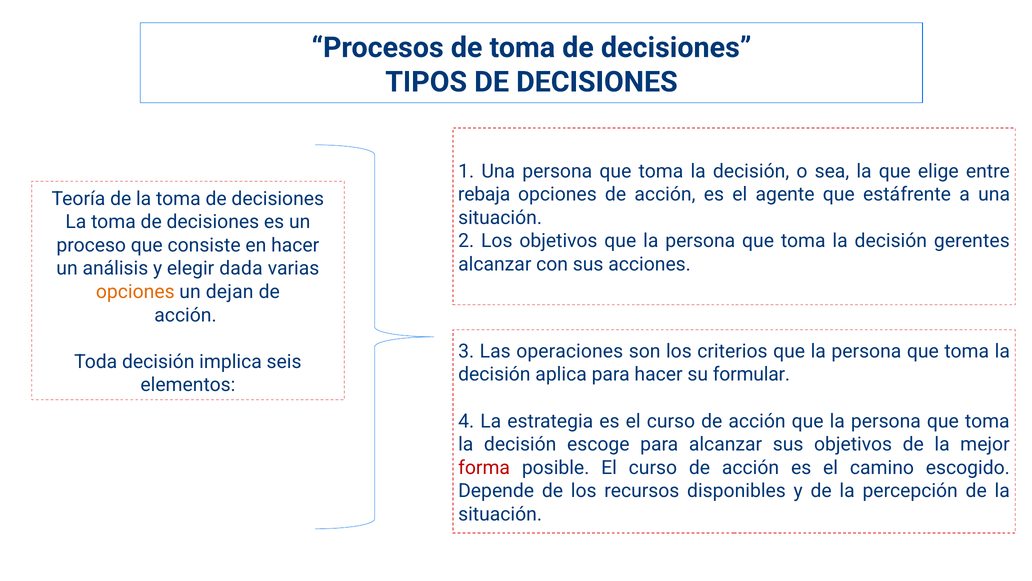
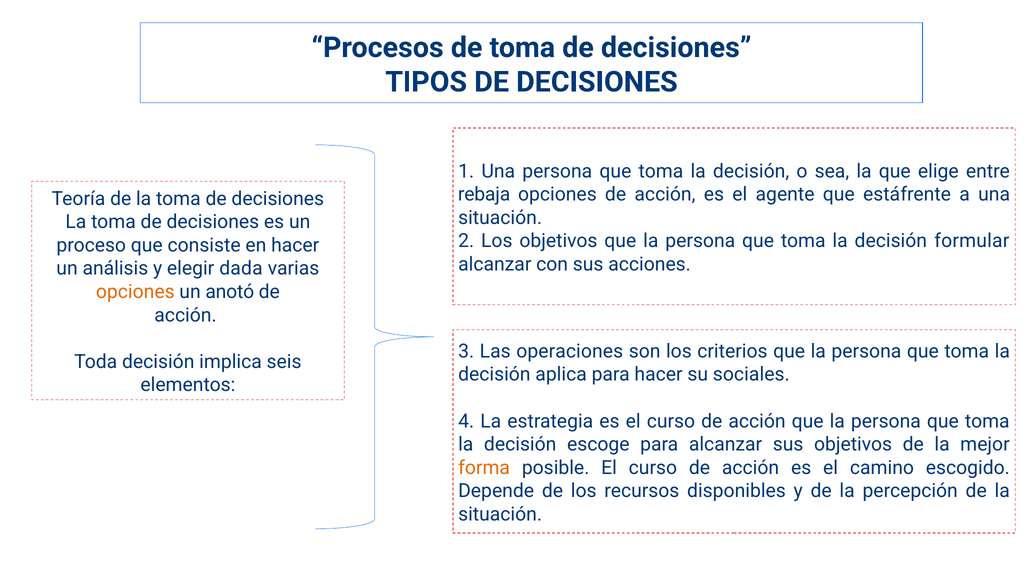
gerentes: gerentes -> formular (972, 241)
dejan: dejan -> anotó (230, 292)
formular: formular -> sociales (751, 374)
forma colour: red -> orange (484, 467)
